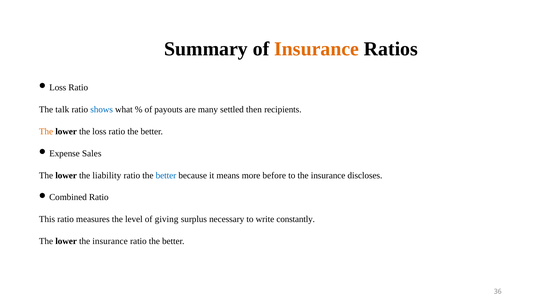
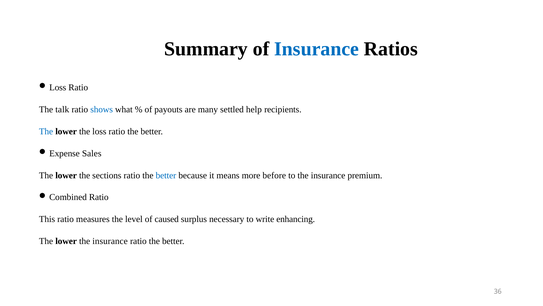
Insurance colour: orange -> blue (317, 49)
then: then -> help (254, 109)
The colour: orange -> blue (46, 131)
liability: liability -> sections (107, 175)
discloses: discloses -> premium (365, 175)
giving: giving -> caused (167, 219)
constantly: constantly -> enhancing (296, 219)
